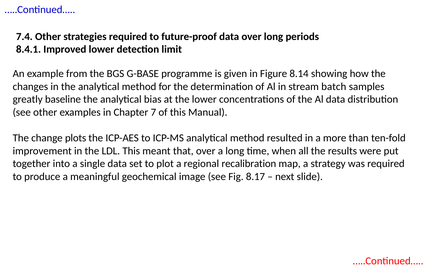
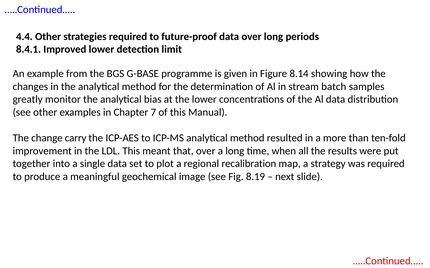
7.4: 7.4 -> 4.4 (24, 37)
baseline: baseline -> monitor (63, 100)
plots: plots -> carry (76, 138)
8.17: 8.17 -> 8.19 (256, 177)
